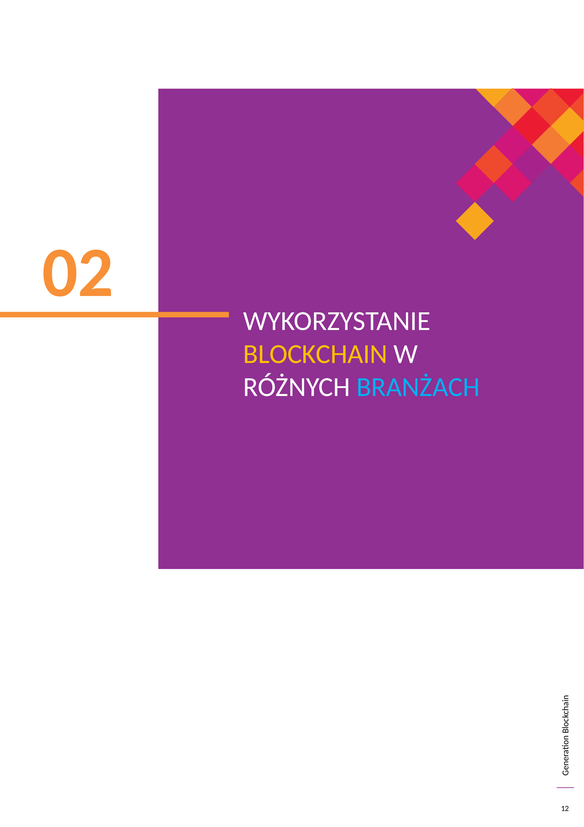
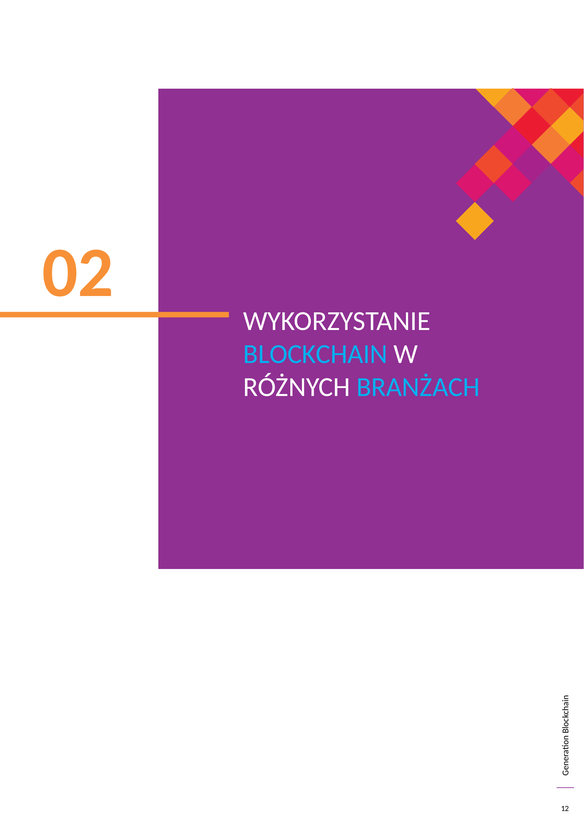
BLOCKCHAIN colour: yellow -> light blue (315, 354)
